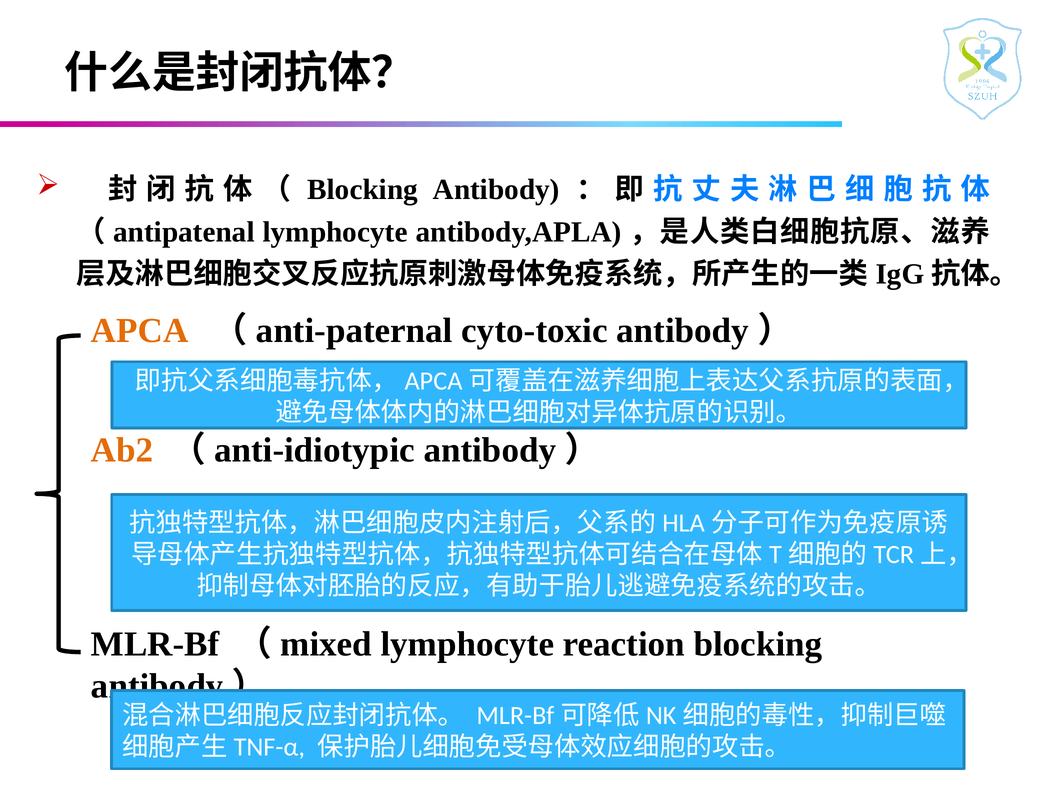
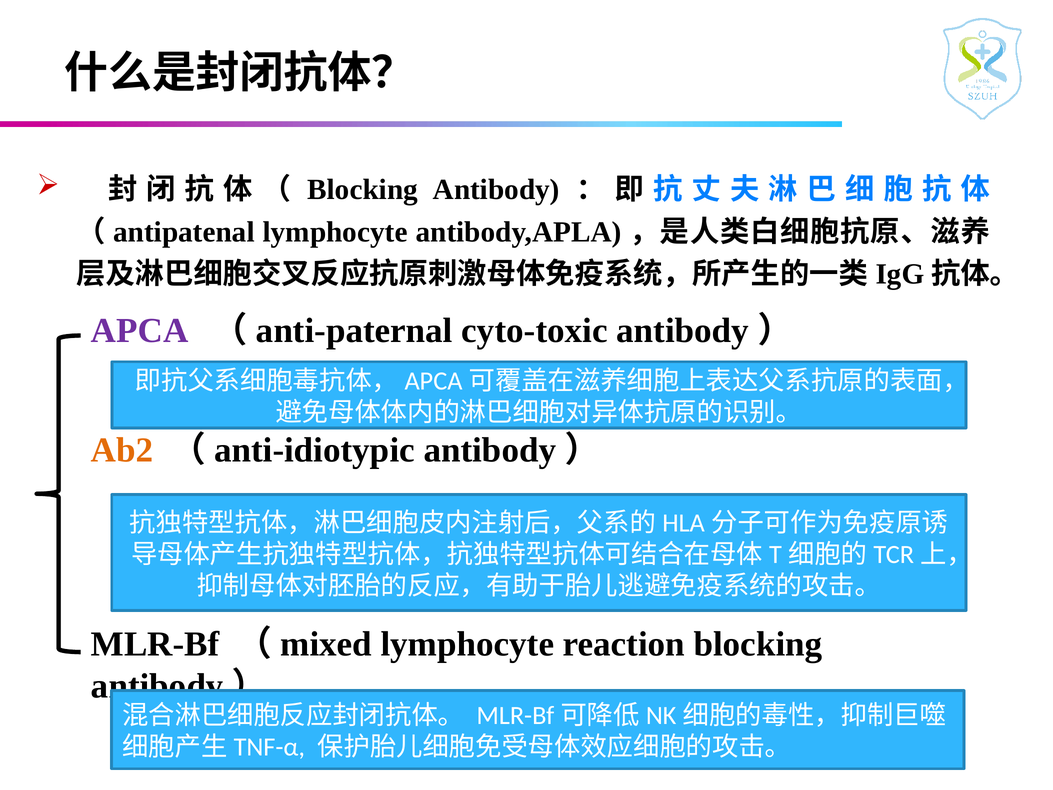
APCA colour: orange -> purple (140, 331)
